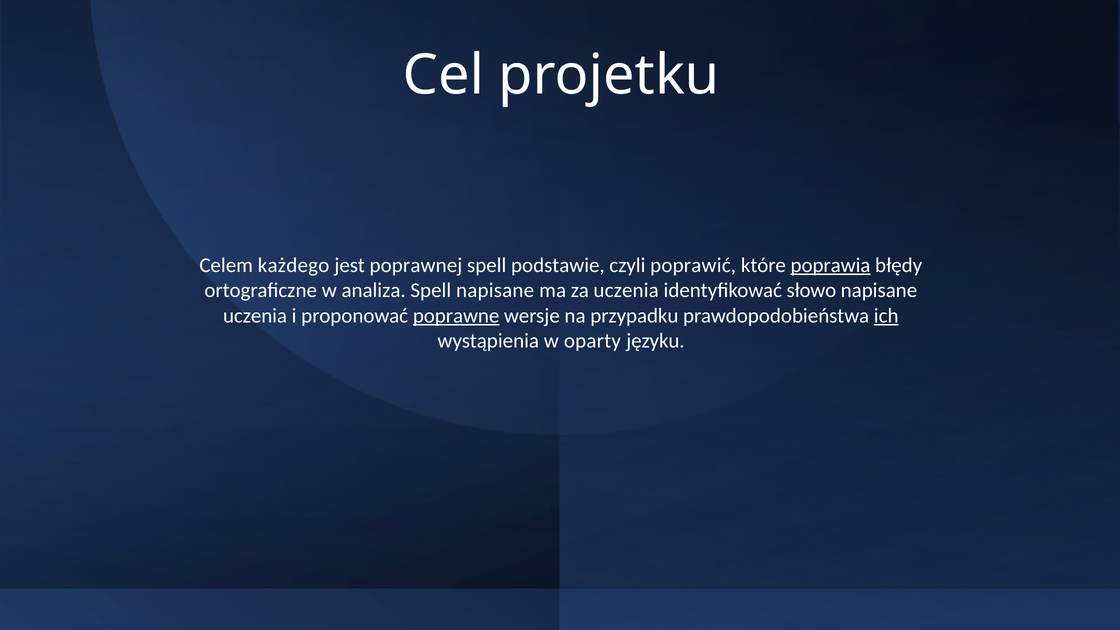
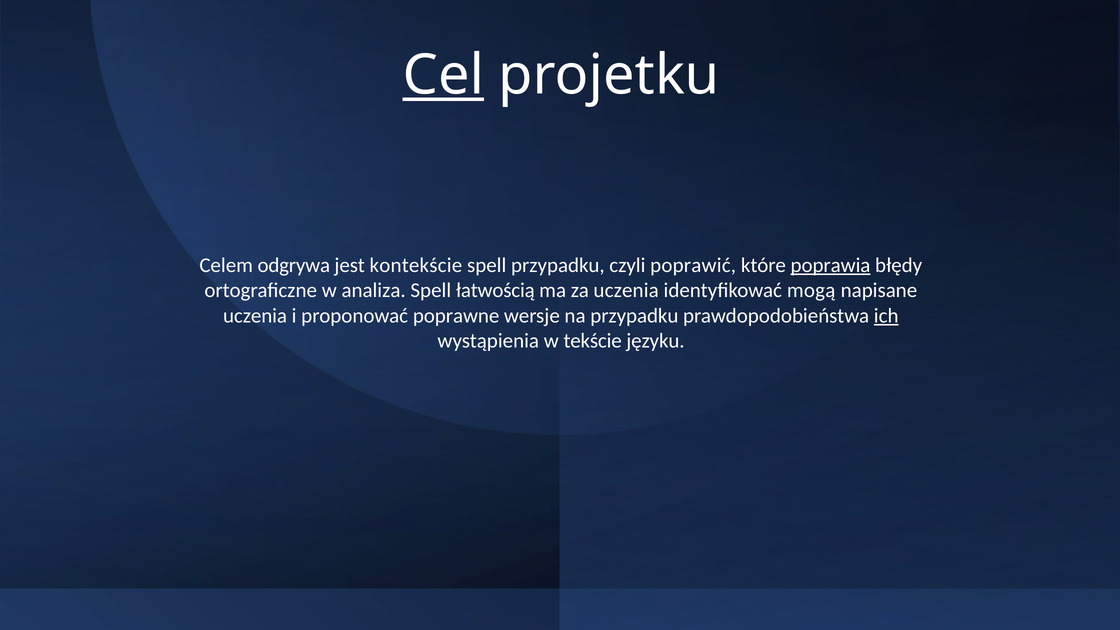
Cel underline: none -> present (443, 75)
każdego: każdego -> odgrywa (294, 265)
poprawnej: poprawnej -> kontekście (416, 265)
spell podstawie: podstawie -> przypadku (558, 265)
Spell napisane: napisane -> łatwością (495, 291)
słowo: słowo -> mogą (811, 291)
poprawne underline: present -> none (456, 316)
oparty: oparty -> tekście (593, 341)
